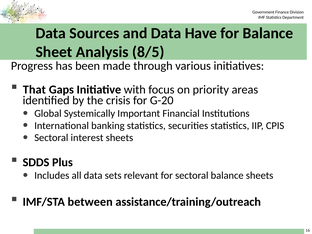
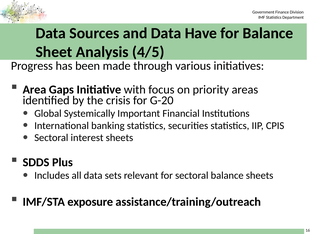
8/5: 8/5 -> 4/5 (148, 52)
That: That -> Area (34, 90)
between: between -> exposure (90, 202)
